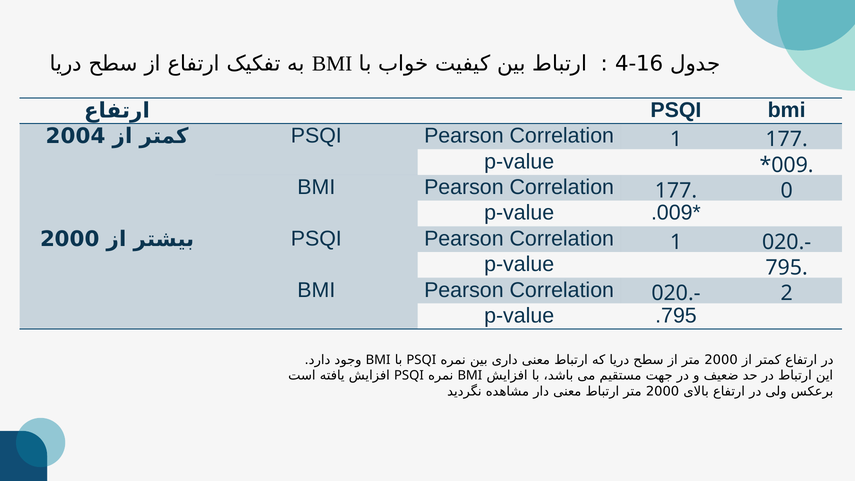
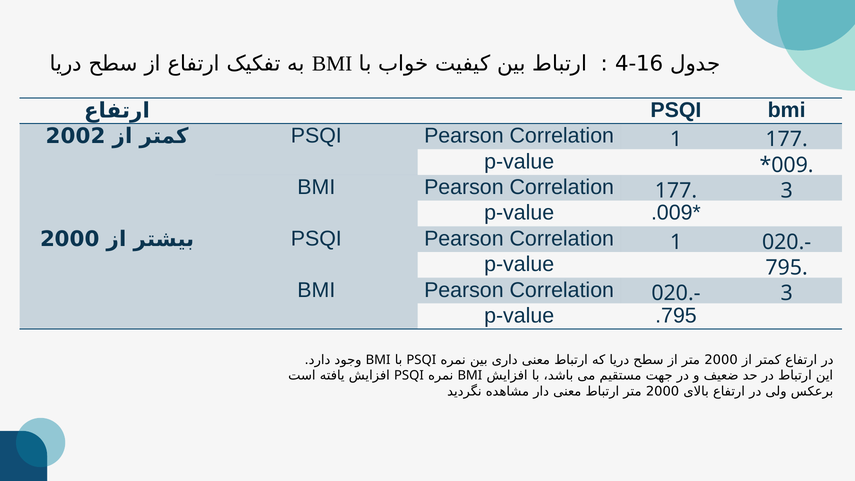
2004: 2004 -> 2002 (76, 136)
0: 0 -> 3 (787, 191)
2: 2 -> 3 (787, 293)
